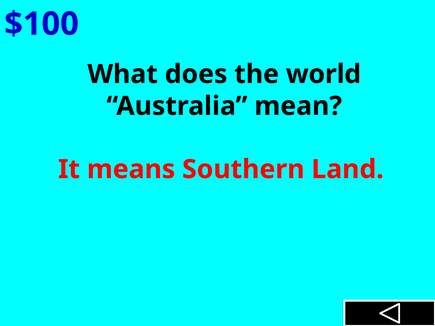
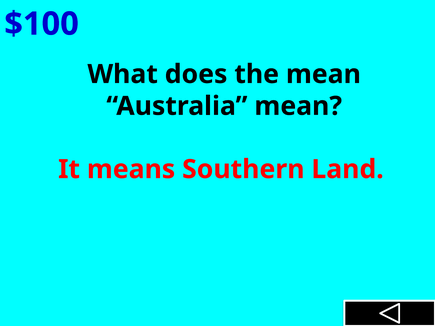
the world: world -> mean (323, 74)
